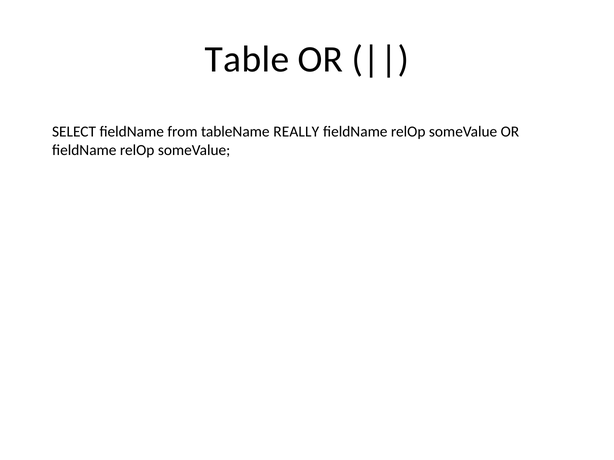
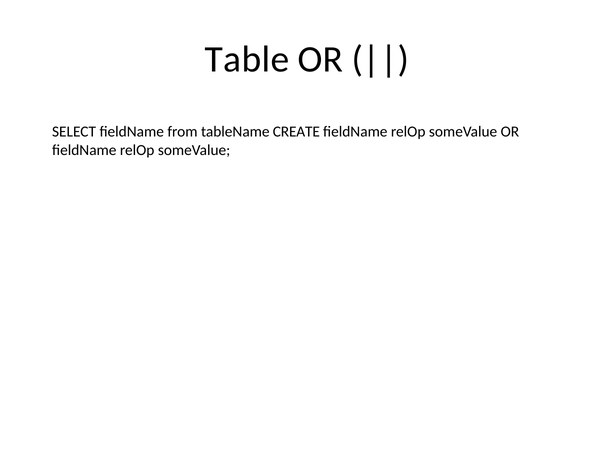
REALLY: REALLY -> CREATE (296, 132)
